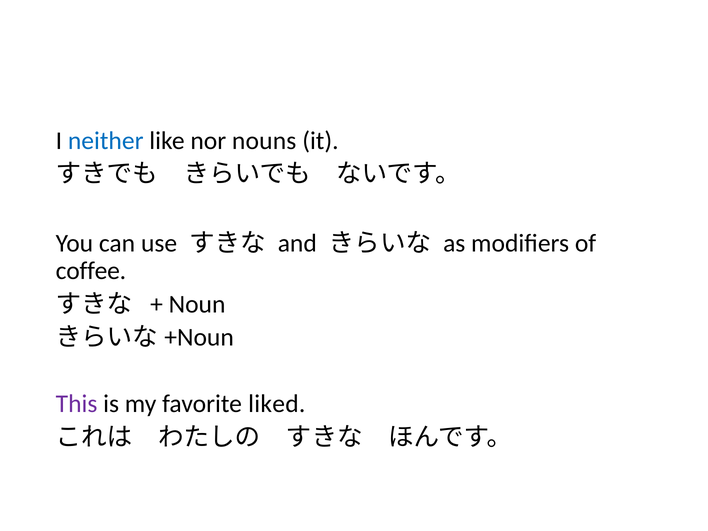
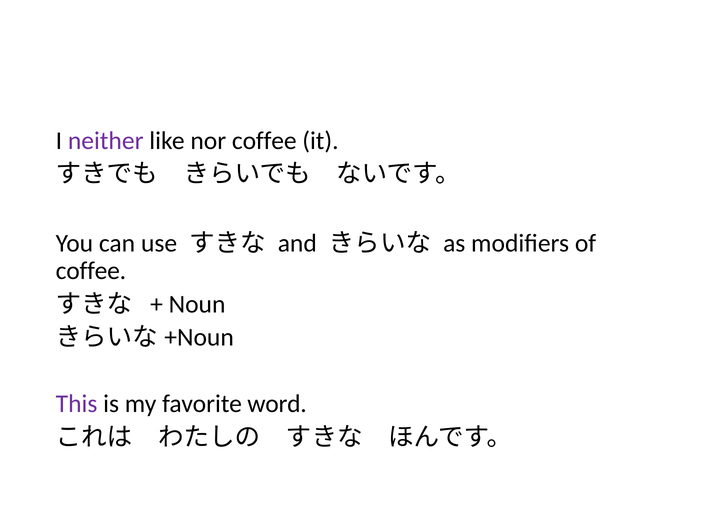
neither colour: blue -> purple (106, 141)
nor nouns: nouns -> coffee (264, 141)
liked: liked -> word (277, 404)
